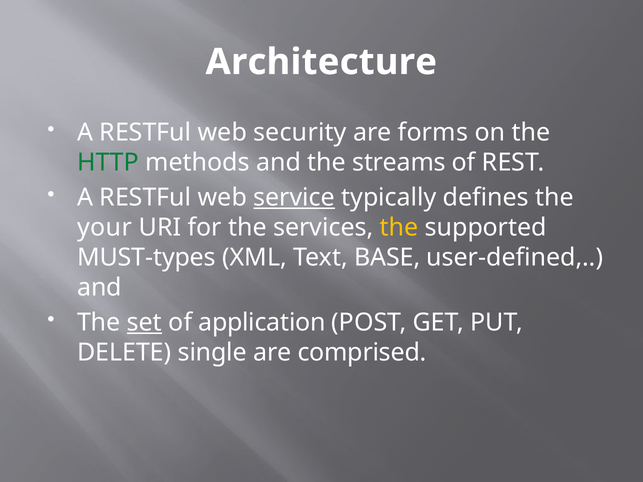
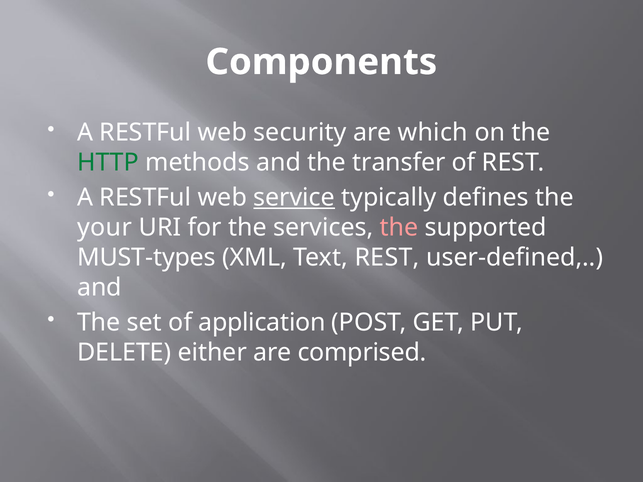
Architecture: Architecture -> Components (321, 62)
forms: forms -> which (433, 132)
streams: streams -> transfer (399, 163)
the colour: yellow -> pink (399, 228)
Text BASE: BASE -> REST (387, 258)
set underline: present -> none (144, 323)
single: single -> either (212, 353)
